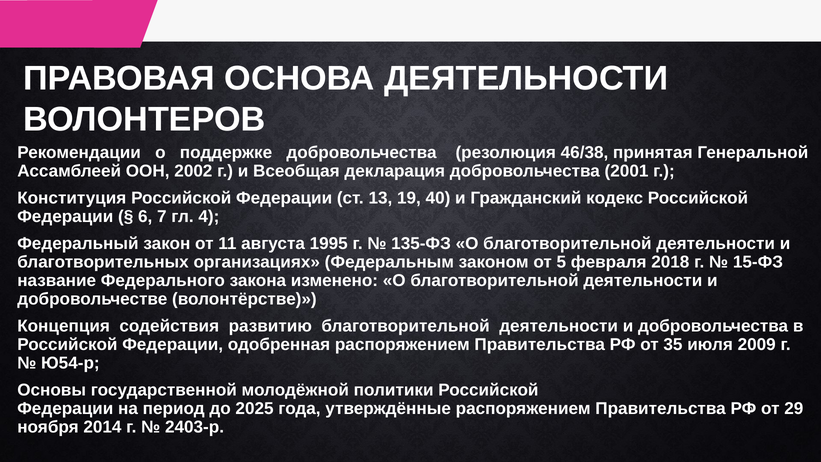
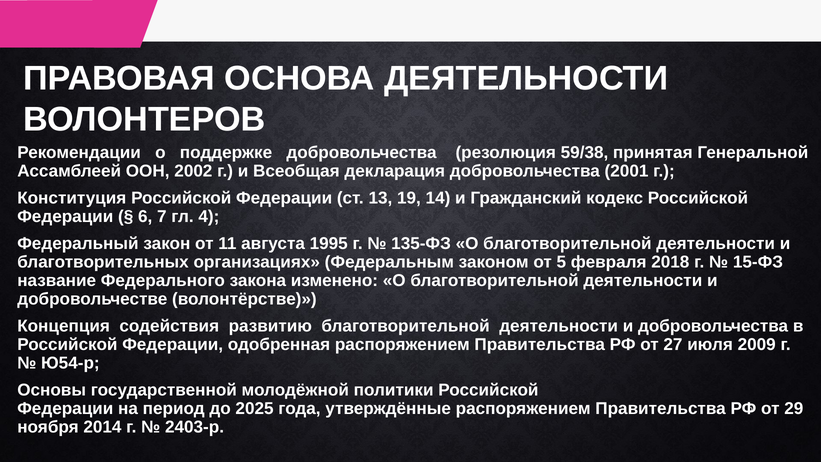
46/38: 46/38 -> 59/38 (585, 152)
40: 40 -> 14 (438, 198)
35: 35 -> 27 (673, 344)
